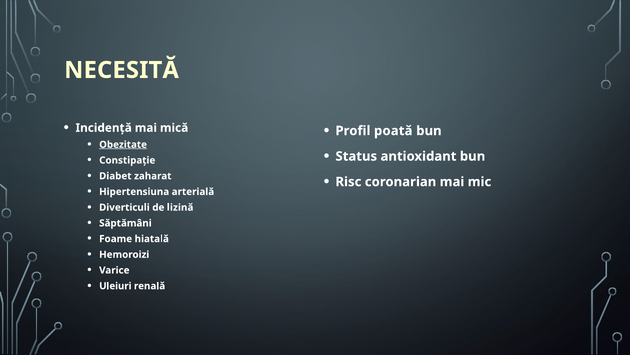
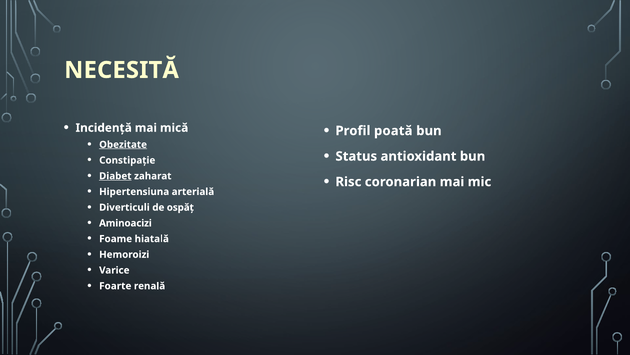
Diabet underline: none -> present (115, 176)
lizină: lizină -> ospăț (180, 207)
Săptămâni: Săptămâni -> Aminoacizi (125, 223)
Uleiuri: Uleiuri -> Foarte (115, 285)
